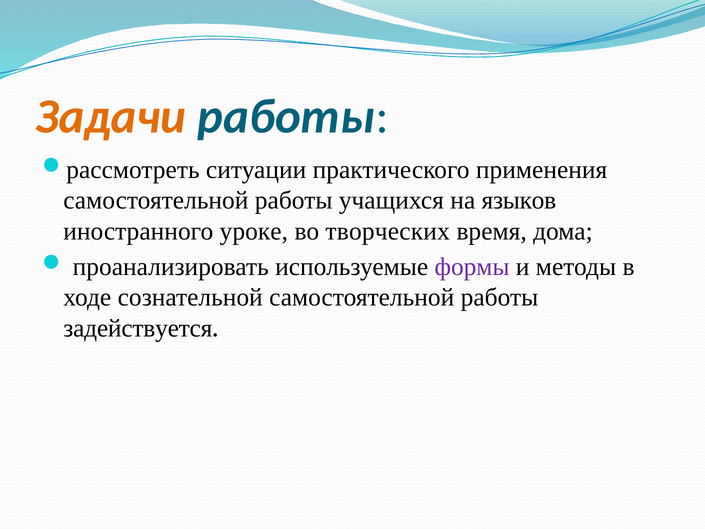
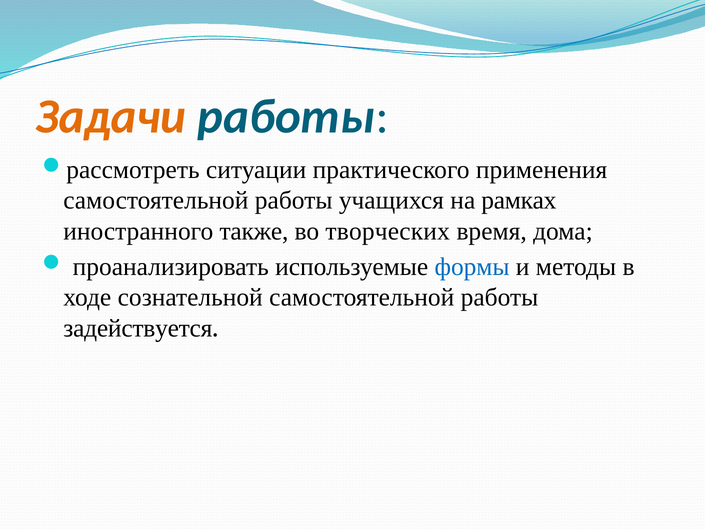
языков: языков -> рамках (519, 200)
уроке: уроке -> также (254, 231)
формы colour: purple -> blue (472, 267)
